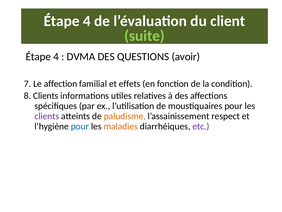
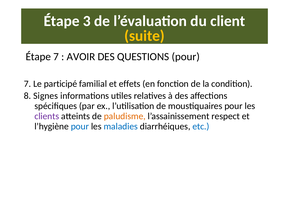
4: 4 -> 3 (87, 21)
suite colour: light green -> yellow (145, 36)
4: 4 -> 7 (56, 57)
DVMA: DVMA -> AVOIR (81, 57)
QUESTIONS avoir: avoir -> pour (186, 57)
affection: affection -> participé (61, 84)
8 Clients: Clients -> Signes (46, 96)
maladies colour: orange -> blue (121, 126)
etc colour: purple -> blue (201, 126)
